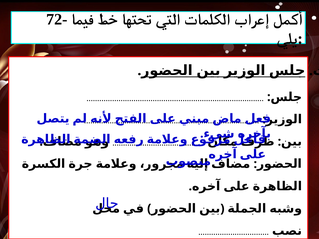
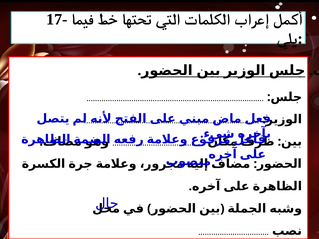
72-: 72- -> 17- (57, 19)
